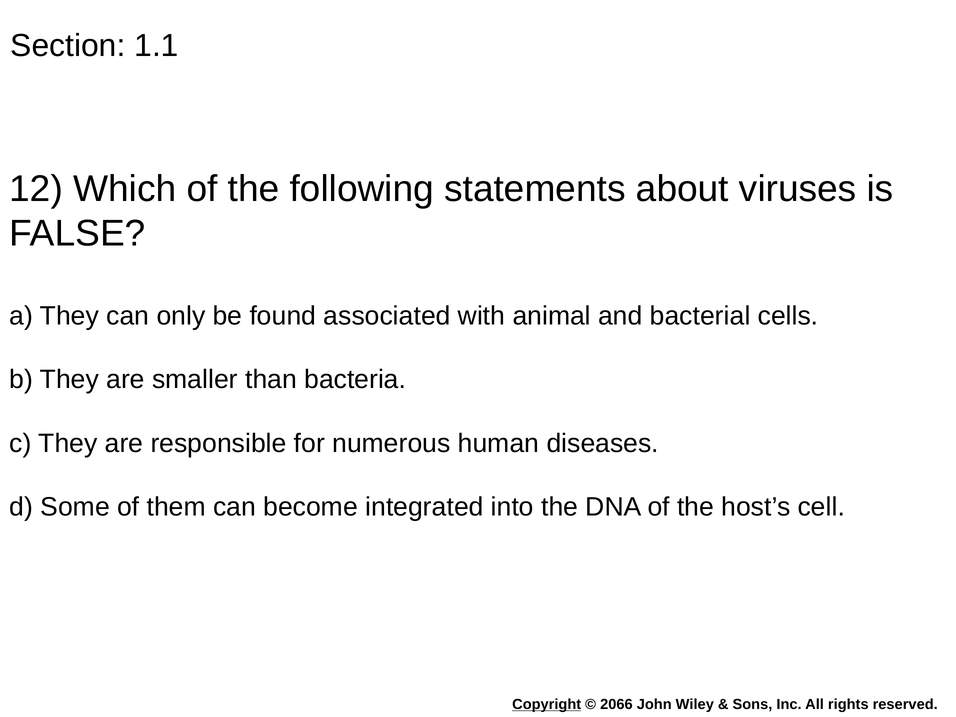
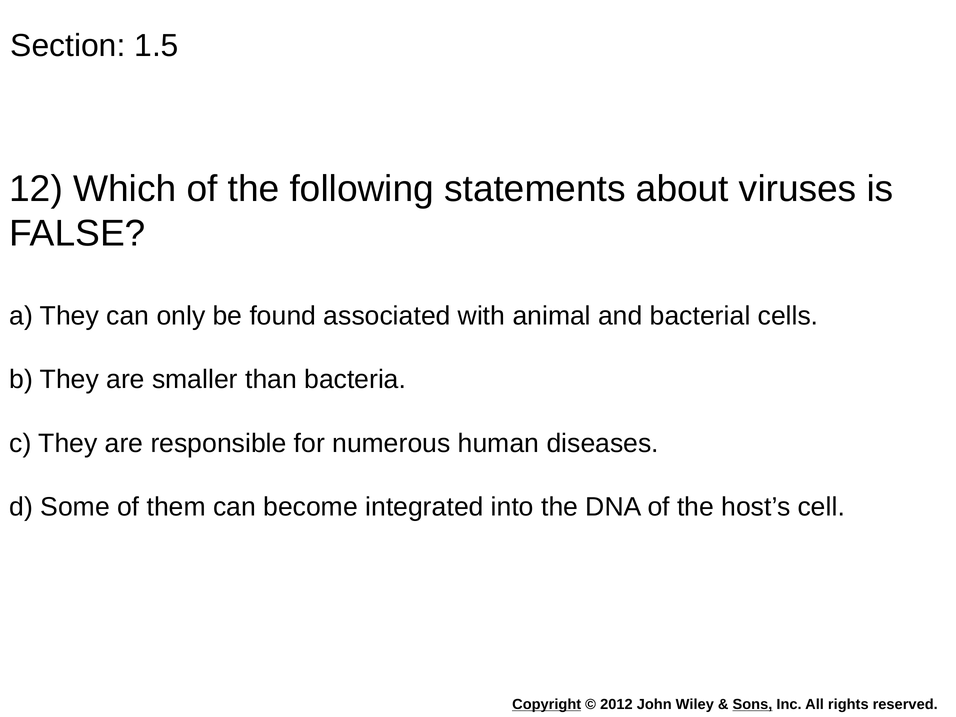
1.1: 1.1 -> 1.5 (156, 46)
2066: 2066 -> 2012 (616, 704)
Sons underline: none -> present (752, 704)
